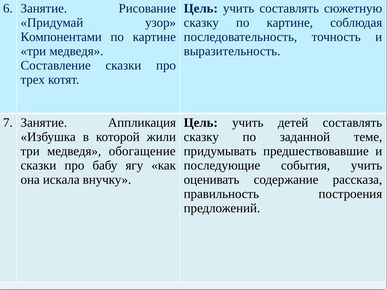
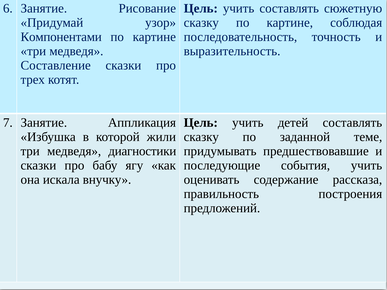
обогащение: обогащение -> диагностики (142, 151)
